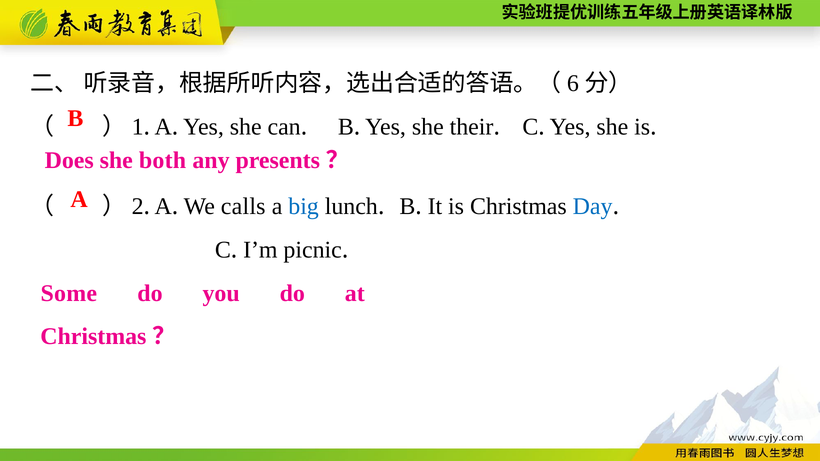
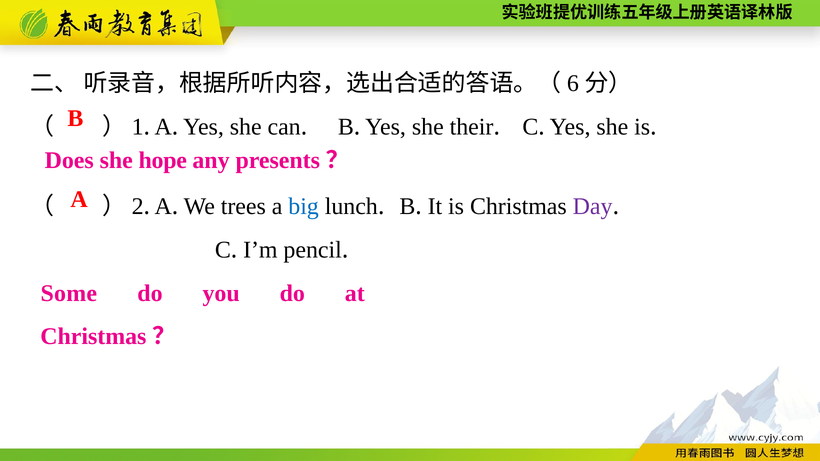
both: both -> hope (163, 160)
calls: calls -> trees (243, 207)
Day colour: blue -> purple (593, 207)
picnic: picnic -> pencil (313, 250)
